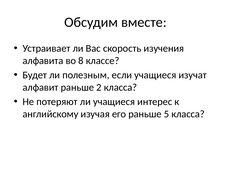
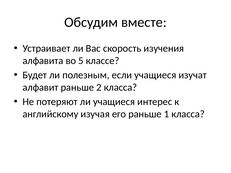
8: 8 -> 5 (81, 61)
5: 5 -> 1 (166, 114)
